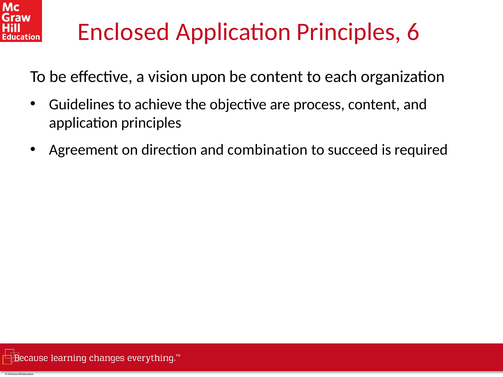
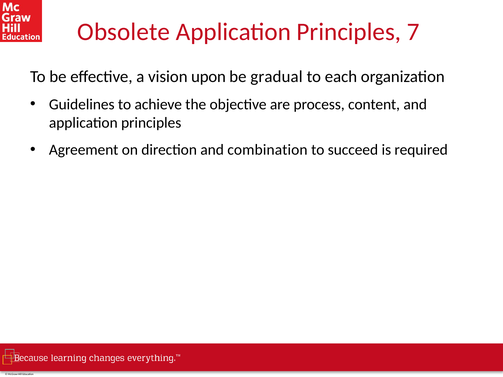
Enclosed: Enclosed -> Obsolete (124, 32)
6: 6 -> 7 (413, 32)
be content: content -> gradual (276, 77)
